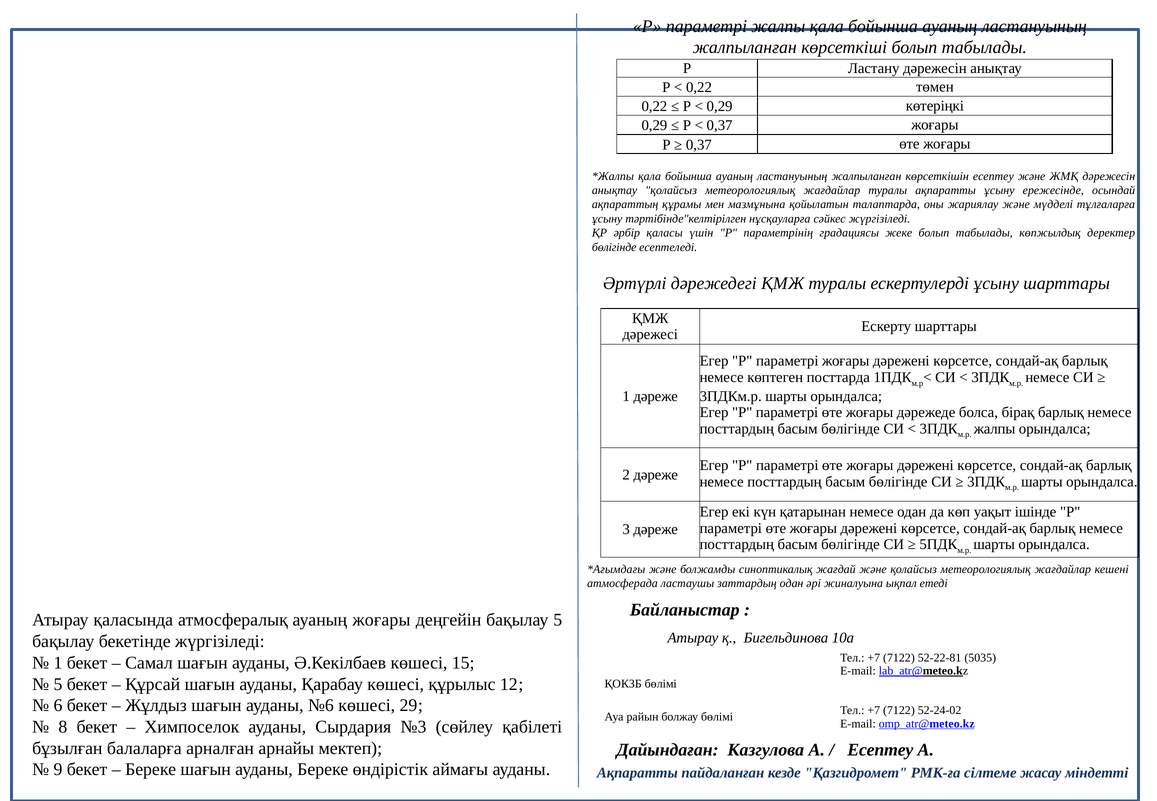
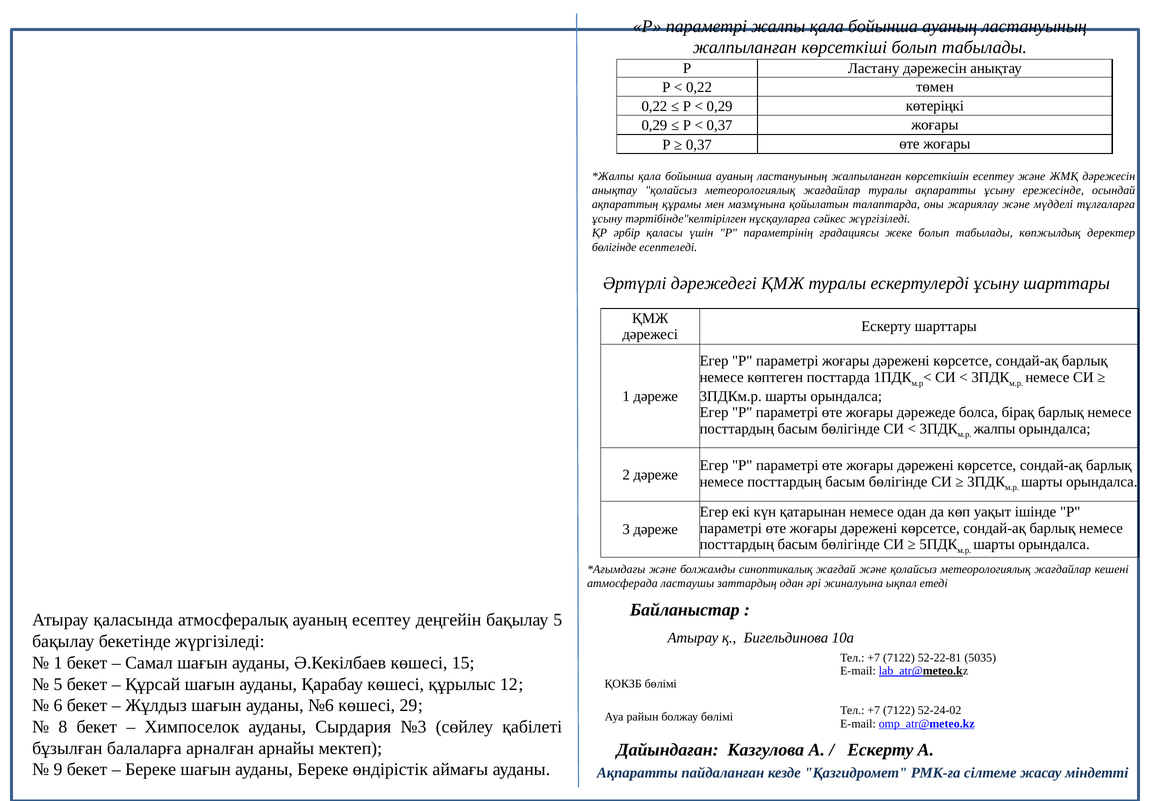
ауаның жоғары: жоғары -> есептеу (381, 620)
Есептеу: Есептеу -> Ескерту (880, 750)
